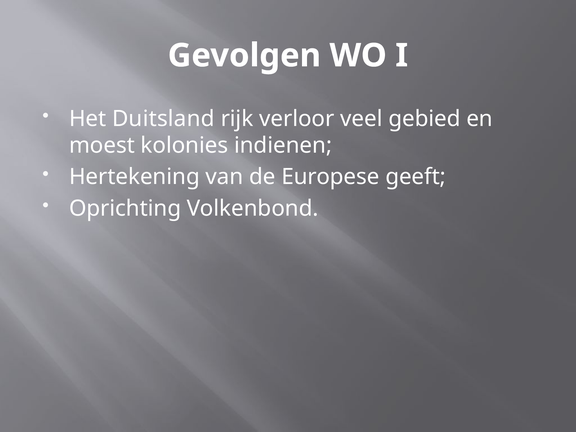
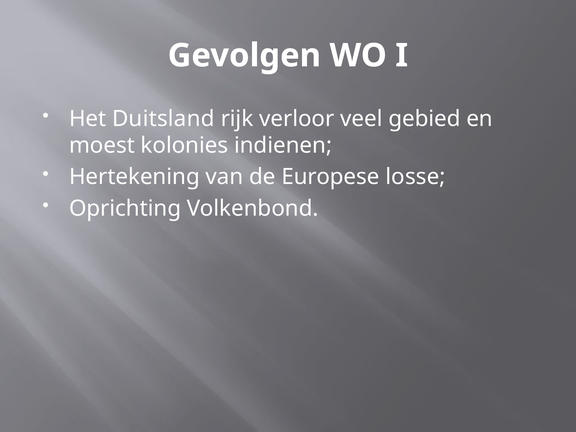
geeft: geeft -> losse (415, 177)
